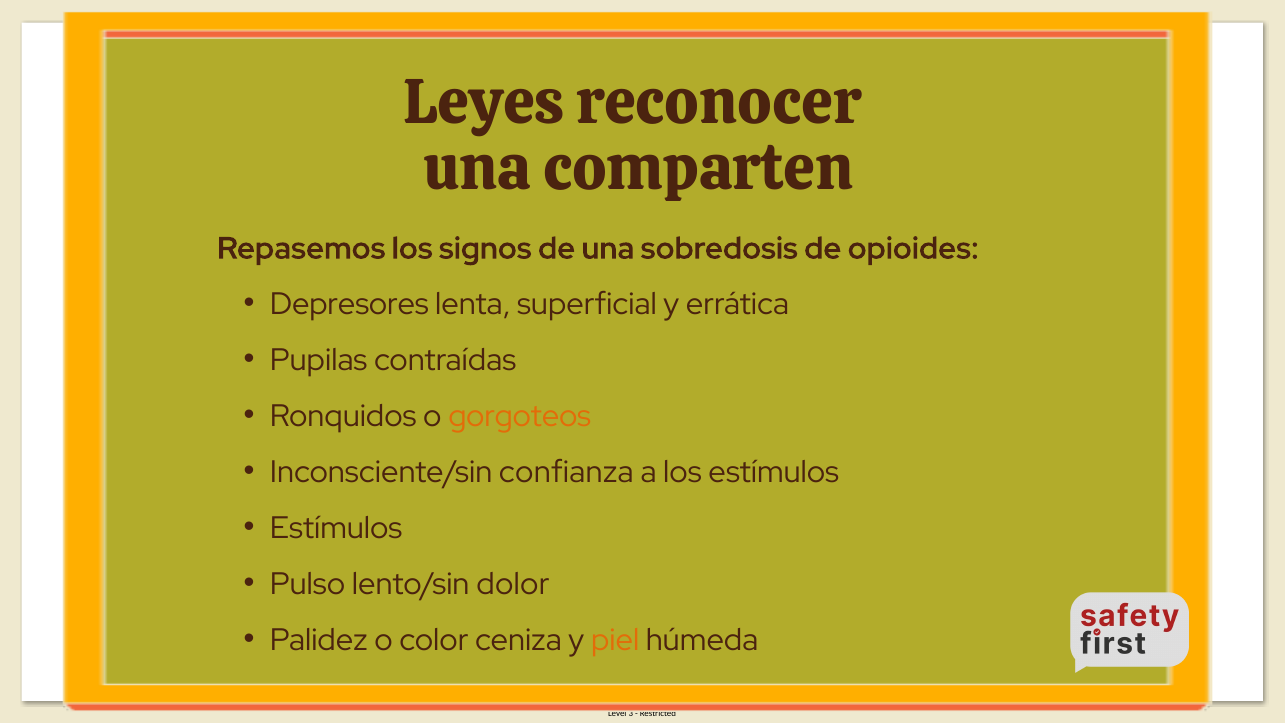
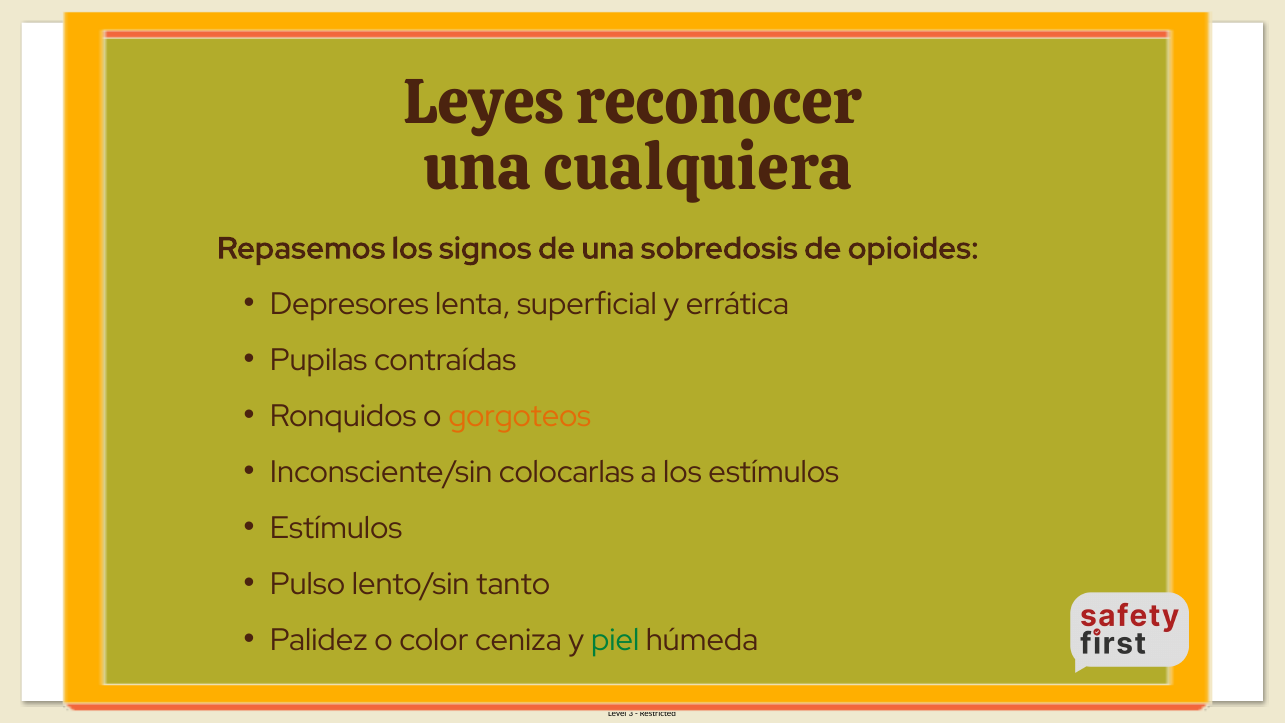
comparten: comparten -> cualquiera (698, 169)
confianza: confianza -> colocarlas (567, 472)
dolor: dolor -> tanto (513, 584)
piel colour: orange -> green (615, 640)
